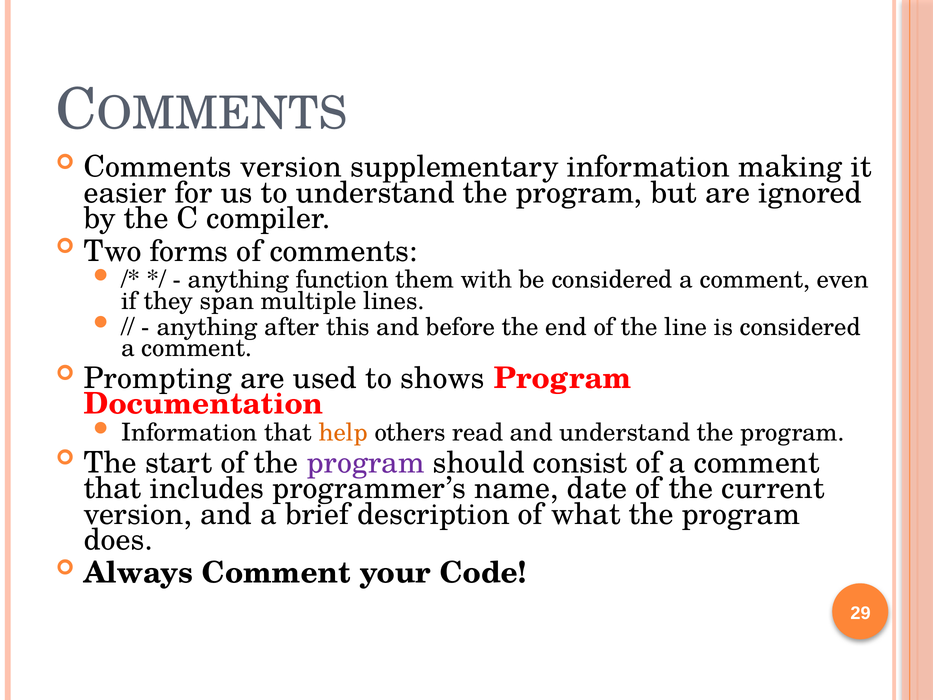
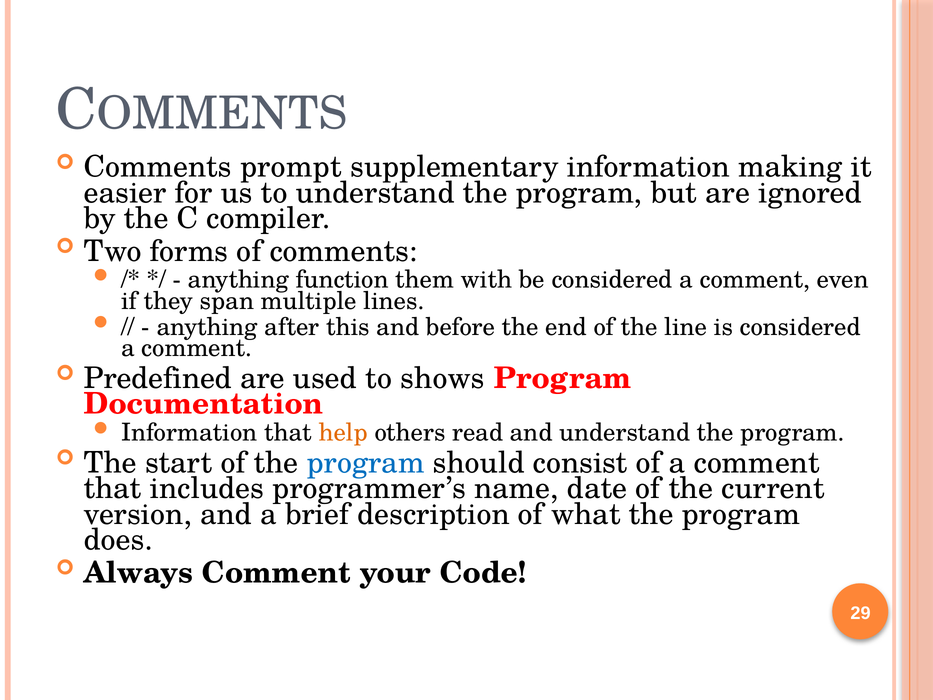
Comments version: version -> prompt (291, 167)
Prompting: Prompting -> Predefined (158, 378)
program colour: purple -> blue (366, 463)
